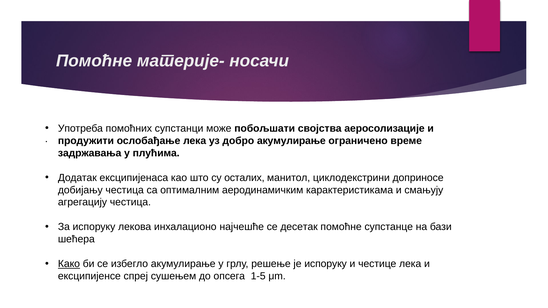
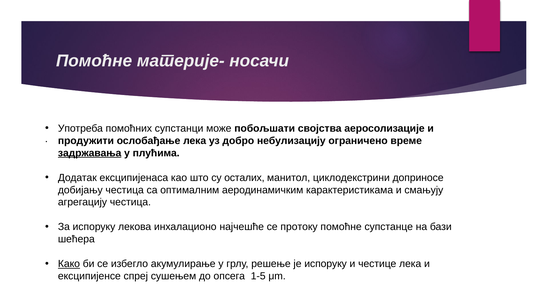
добро акумулирање: акумулирање -> небулизацију (291, 141)
задржавања underline: none -> present (90, 153)
десетак: десетак -> протоку (299, 227)
